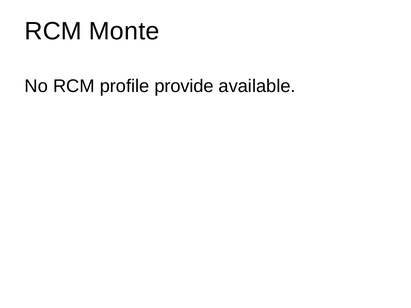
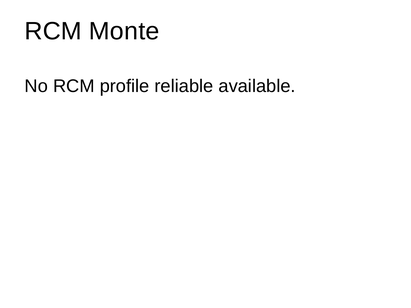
provide: provide -> reliable (184, 86)
